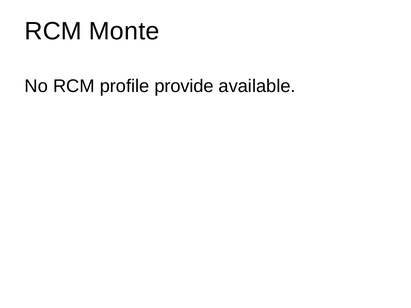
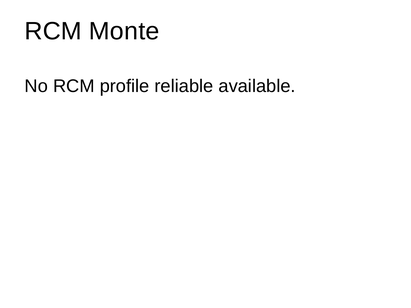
provide: provide -> reliable (184, 86)
